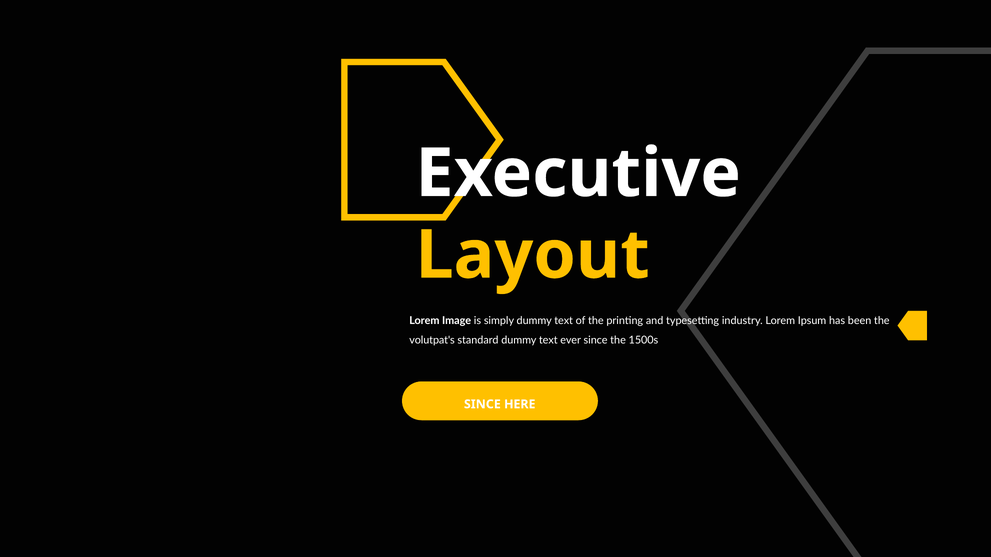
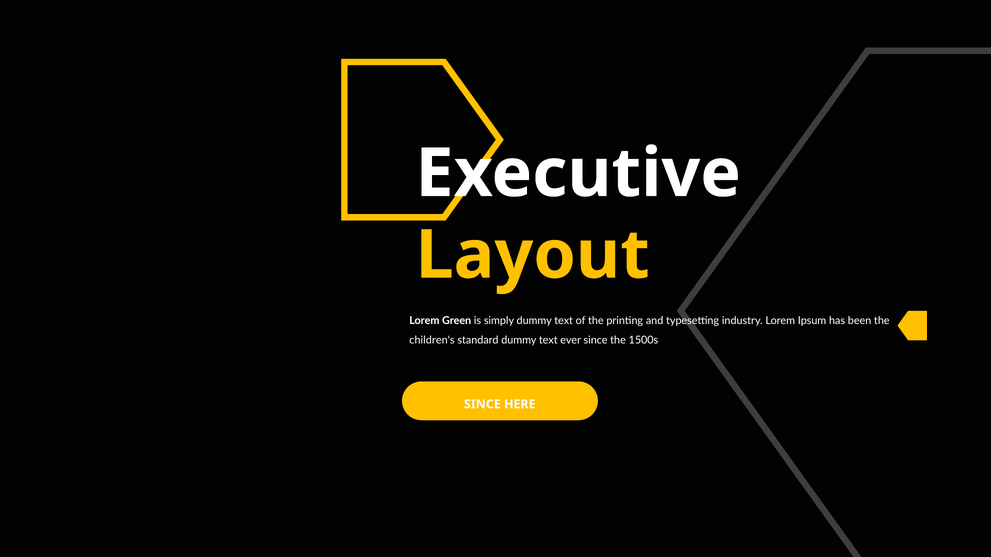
Image: Image -> Green (457, 321)
volutpat's: volutpat's -> children's (432, 341)
